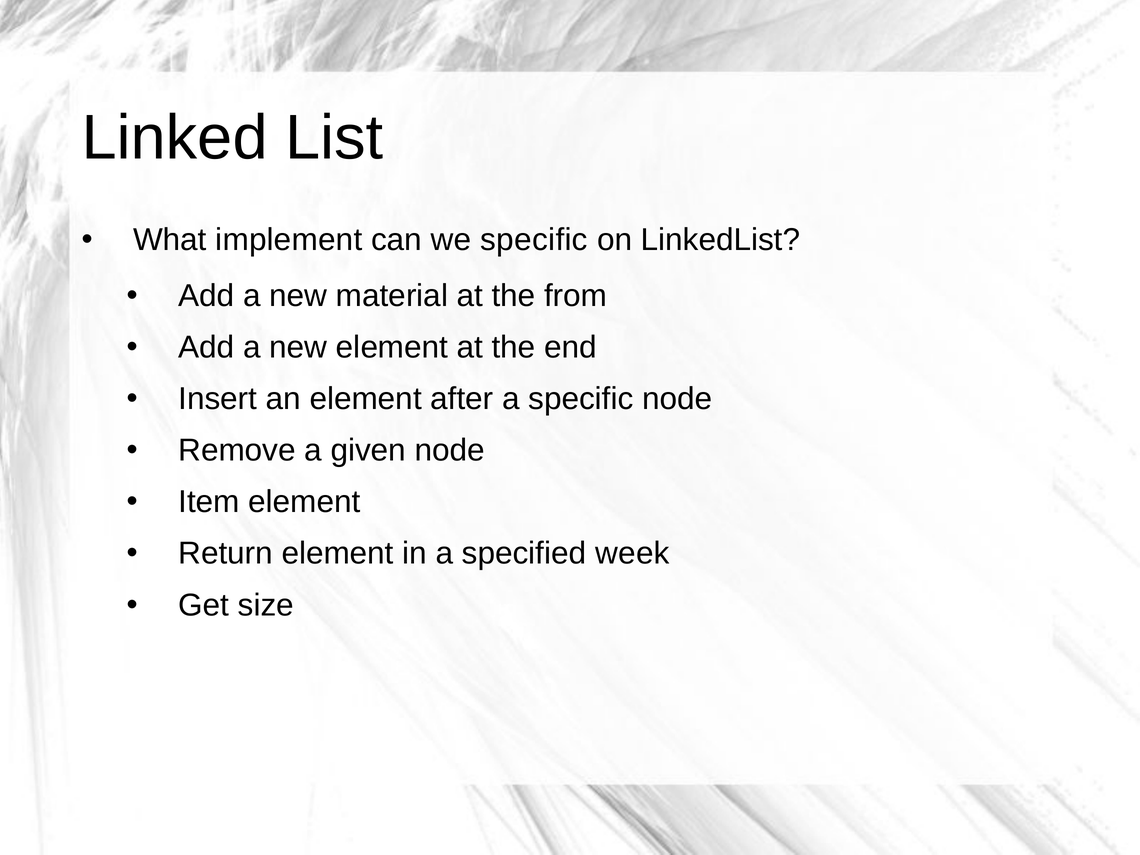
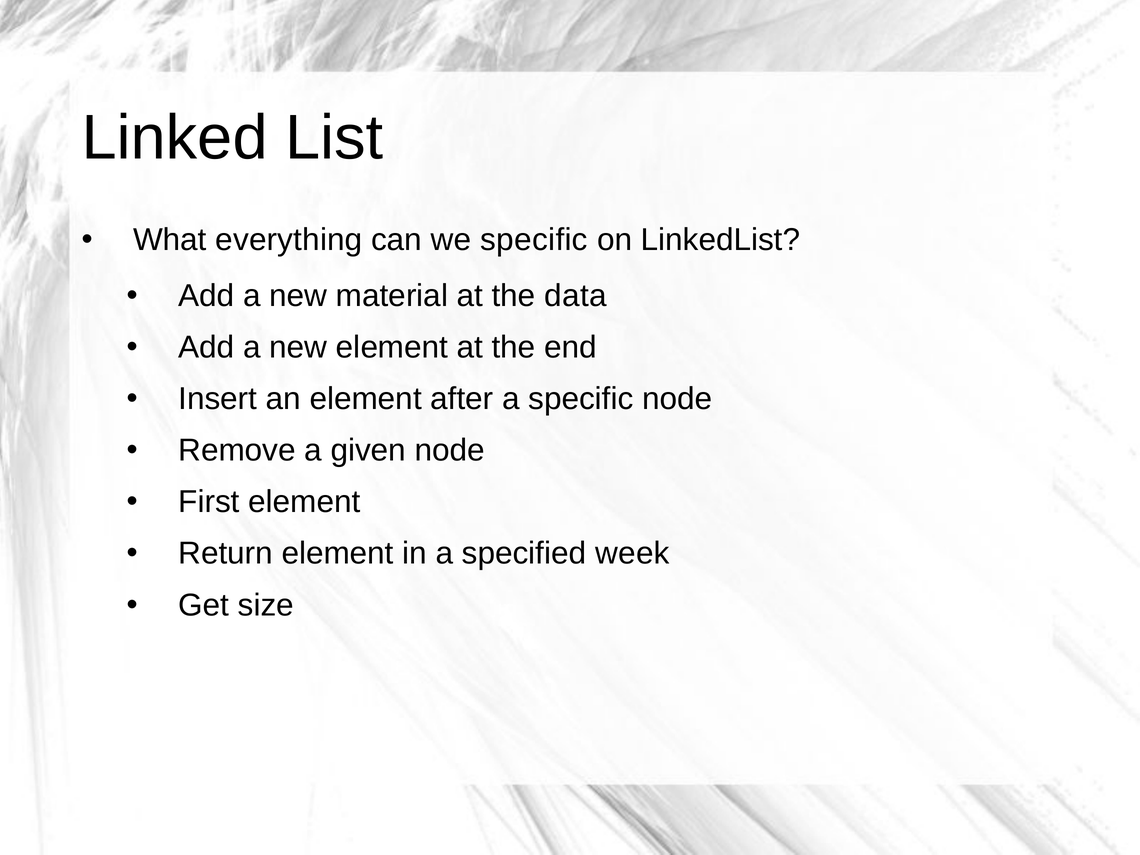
implement: implement -> everything (289, 240)
from: from -> data (576, 296)
Item: Item -> First (209, 502)
